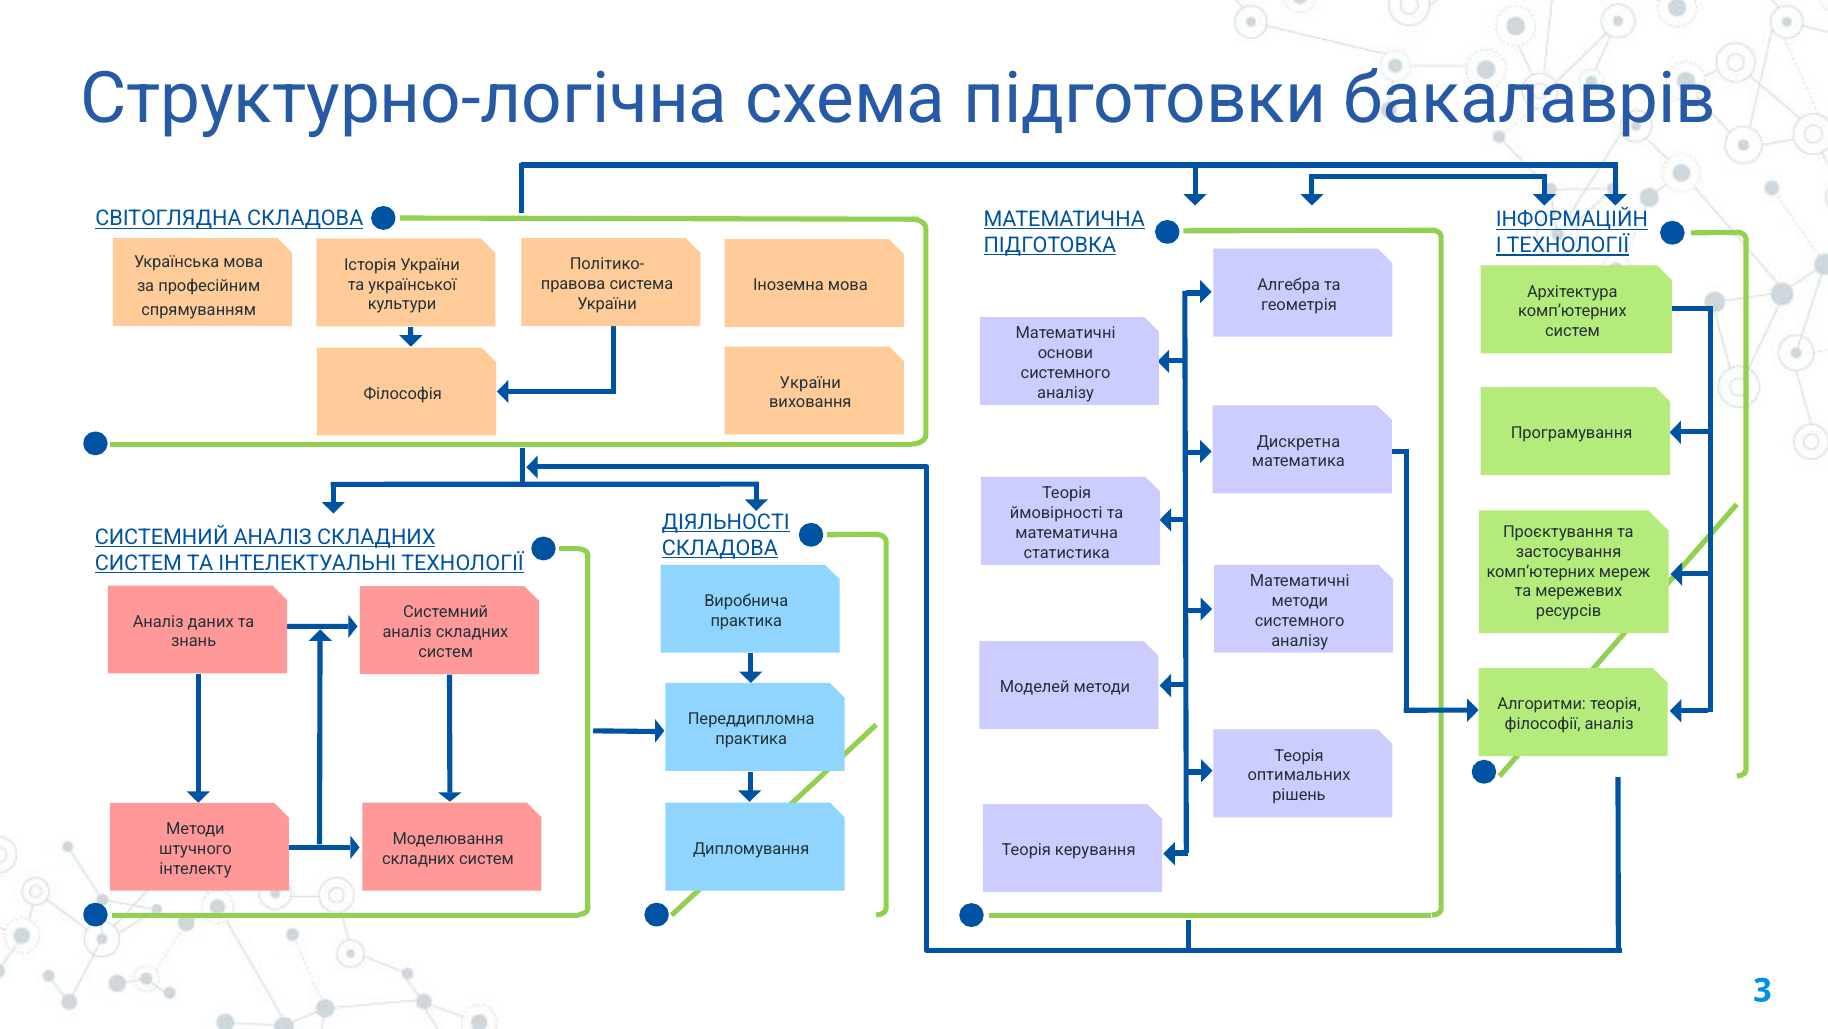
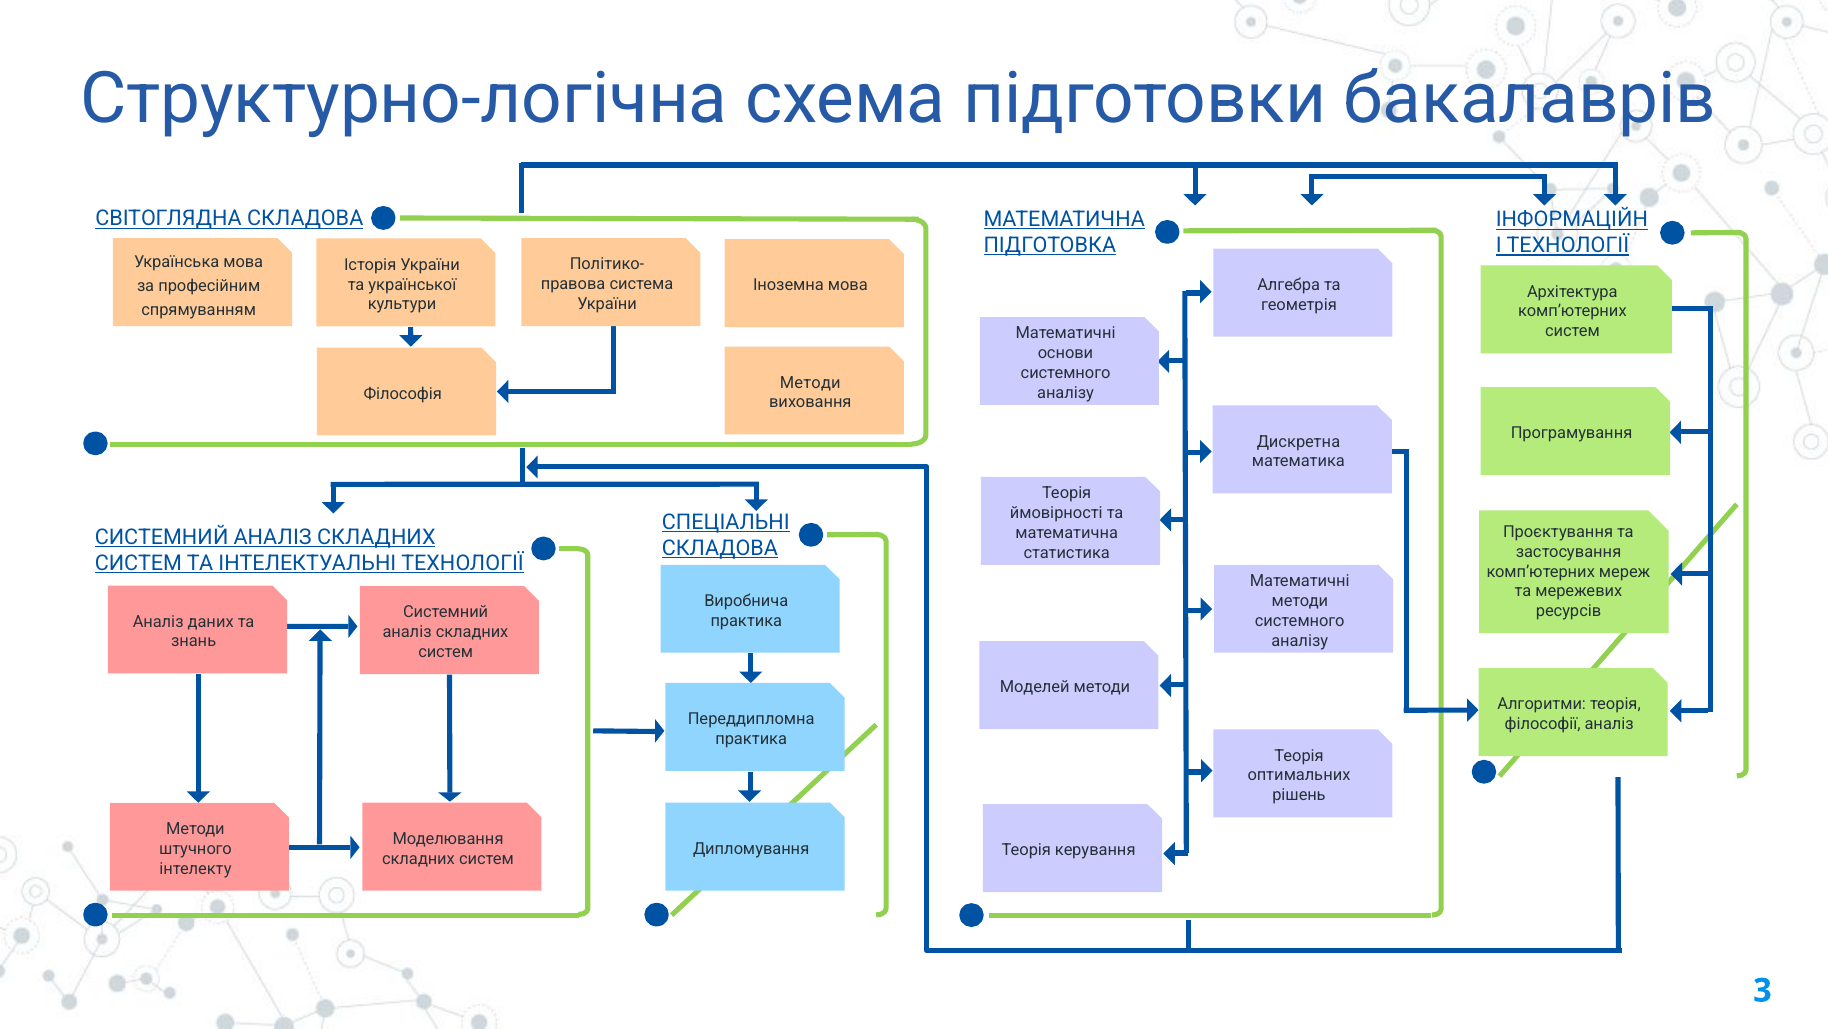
України: України -> Методи (810, 382)
ДІЯЛЬНОСТІ: ДІЯЛЬНОСТІ -> СПЕЦІАЛЬНІ (726, 522)
